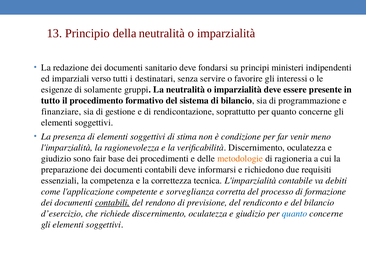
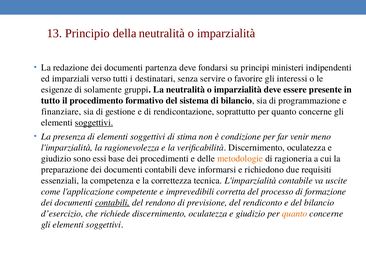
sanitario: sanitario -> partenza (161, 67)
soggettivi underline: none -> present (94, 122)
fair: fair -> essi (100, 158)
debiti: debiti -> uscite (336, 180)
sorveglianza: sorveglianza -> imprevedibili (190, 191)
quanto colour: blue -> orange (295, 213)
